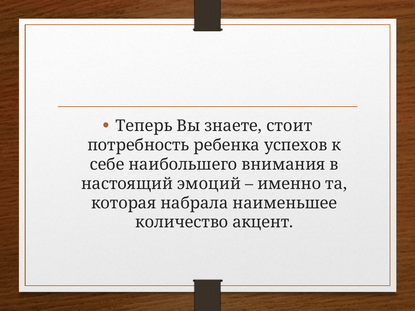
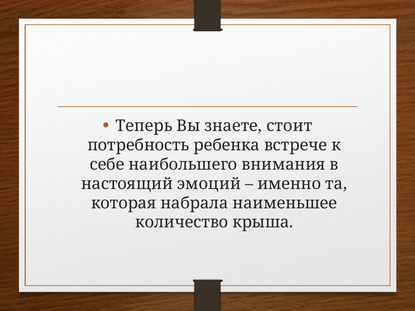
успехов: успехов -> встрече (296, 145)
акцент: акцент -> крыша (263, 223)
